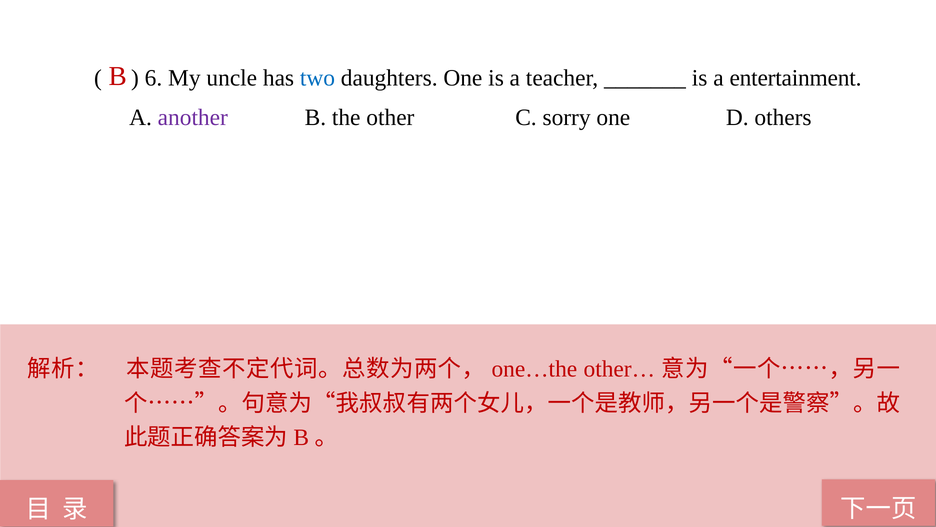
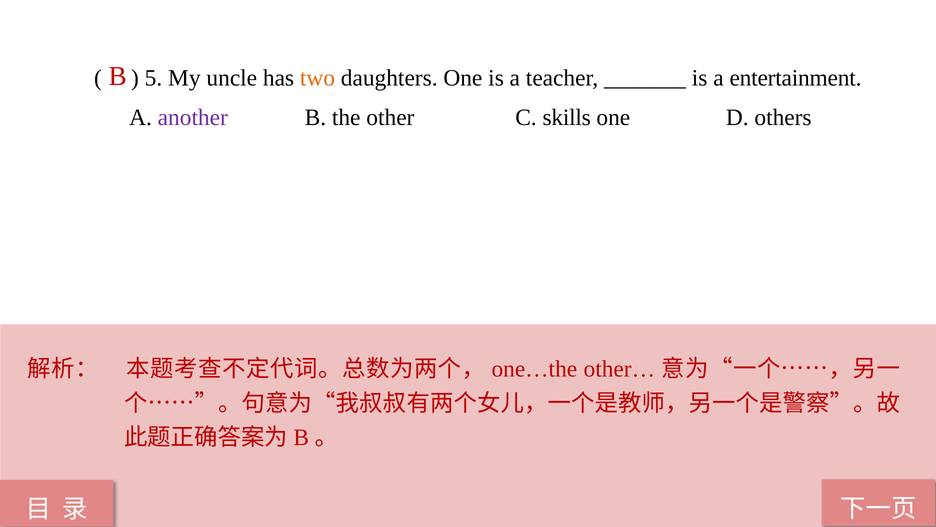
6: 6 -> 5 (153, 78)
two colour: blue -> orange (317, 78)
sorry: sorry -> skills (567, 117)
